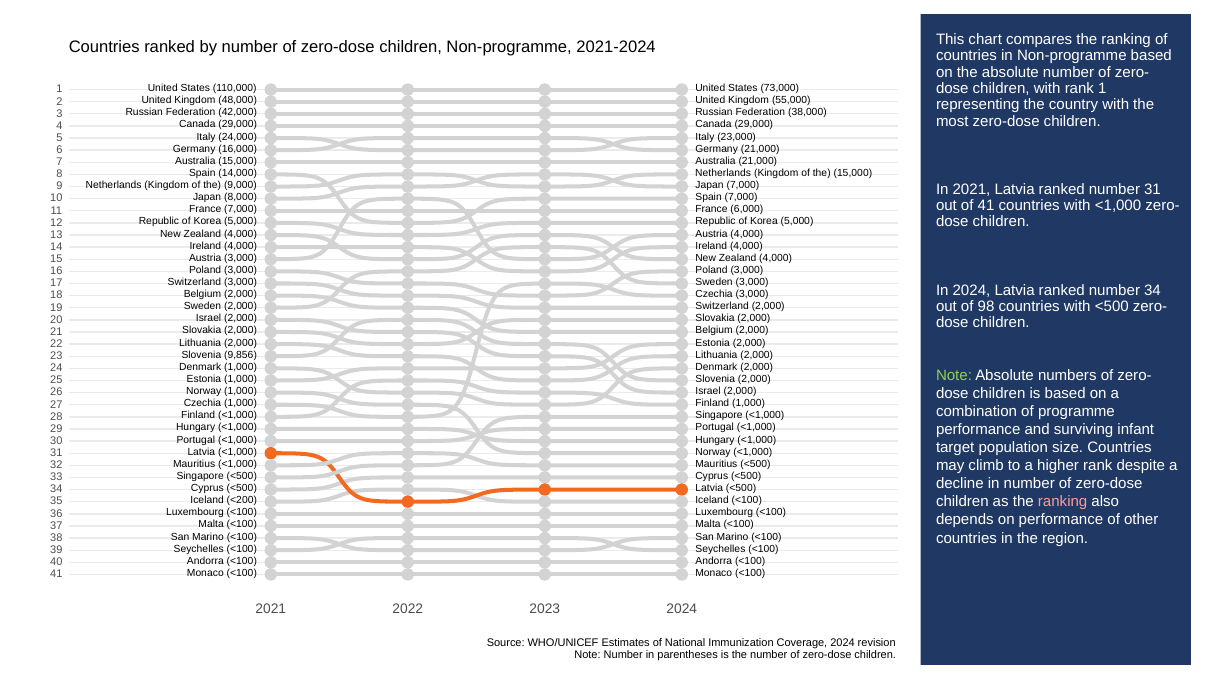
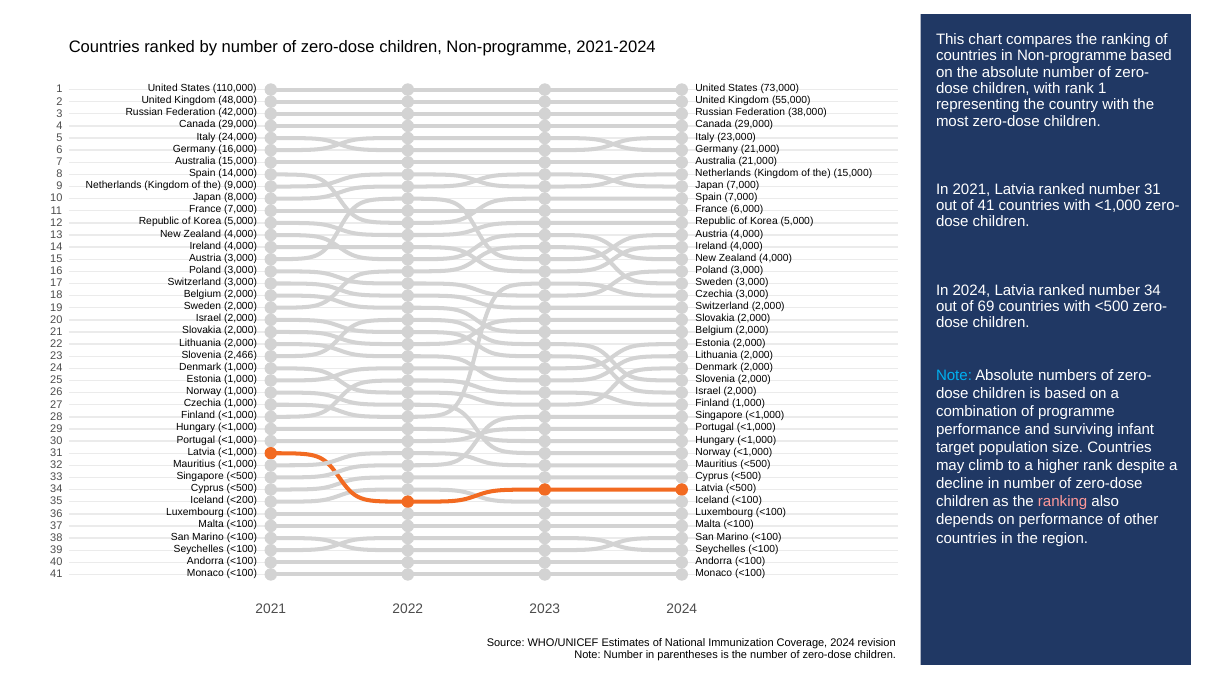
98: 98 -> 69 (986, 306)
9,856: 9,856 -> 2,466 (241, 355)
Note colour: light green -> light blue (954, 375)
